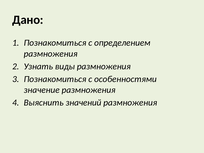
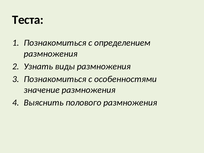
Дано: Дано -> Теста (28, 20)
значений: значений -> полового (83, 103)
